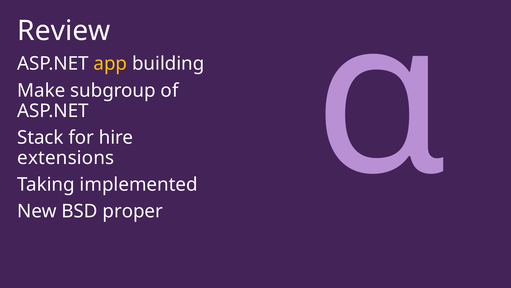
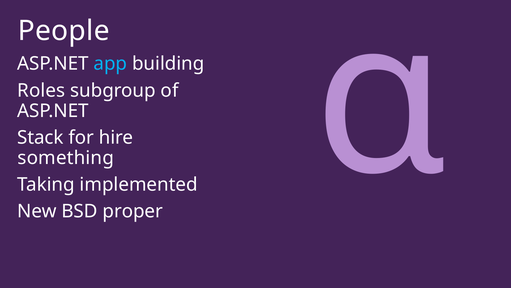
Review: Review -> People (64, 31)
app colour: yellow -> light blue (110, 64)
Make: Make -> Roles (41, 90)
extensions: extensions -> something (66, 158)
